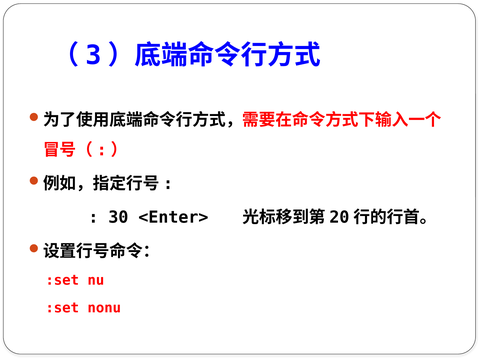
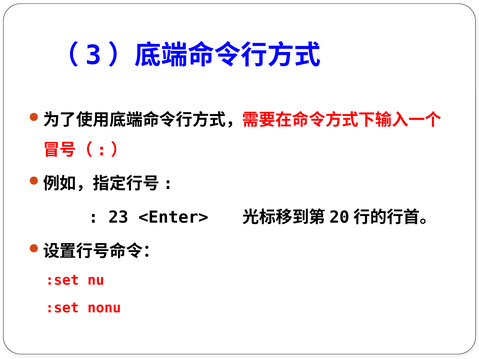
30: 30 -> 23 (119, 218)
